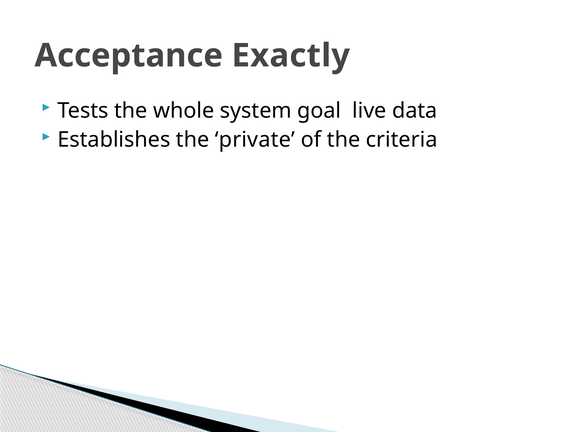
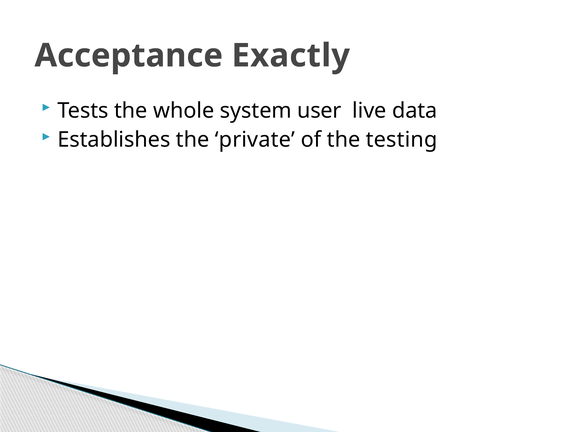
goal: goal -> user (319, 111)
criteria: criteria -> testing (402, 140)
